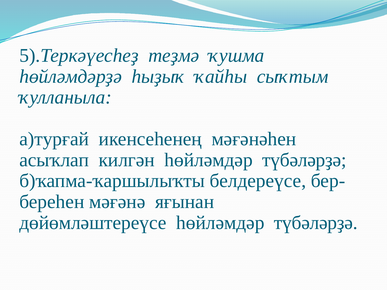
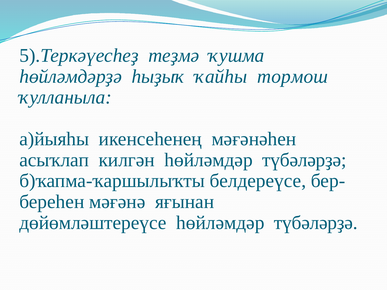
сыҡтым: сыҡтым -> тормош (293, 76)
а)турғай: а)турғай -> а)йыяһы (54, 139)
